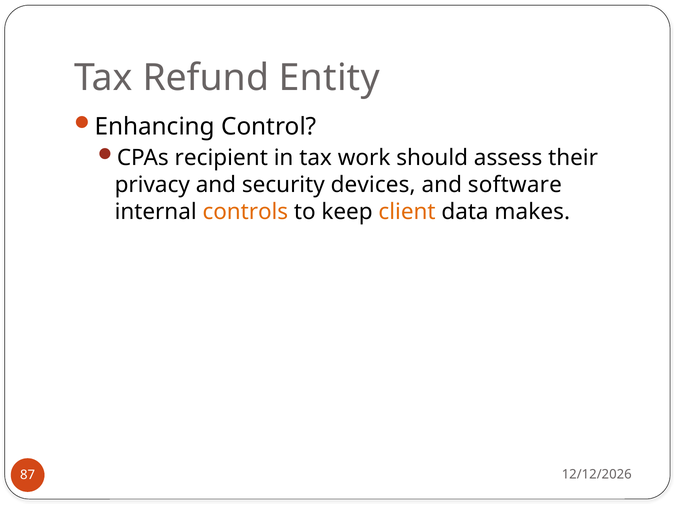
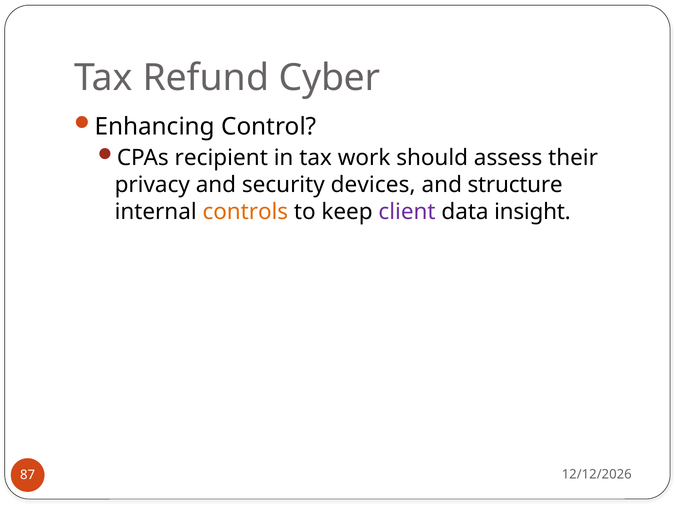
Entity: Entity -> Cyber (330, 78)
software: software -> structure (515, 185)
client colour: orange -> purple (407, 212)
makes: makes -> insight (532, 212)
